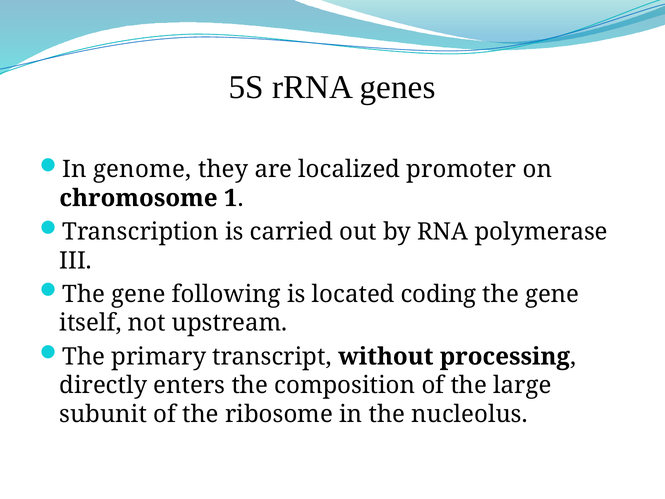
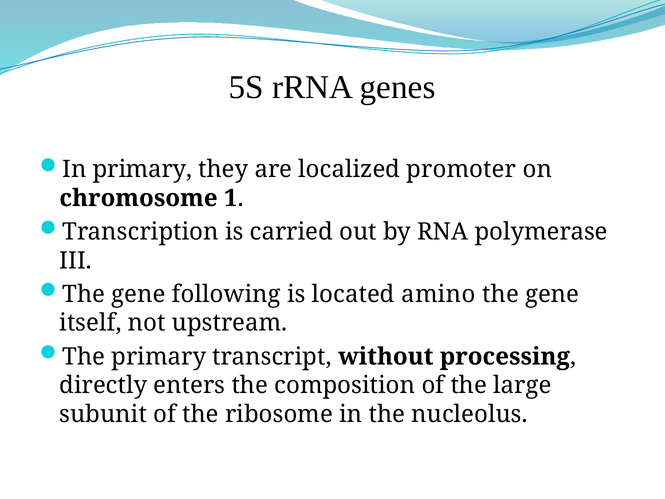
In genome: genome -> primary (143, 169)
coding: coding -> amino (438, 294)
